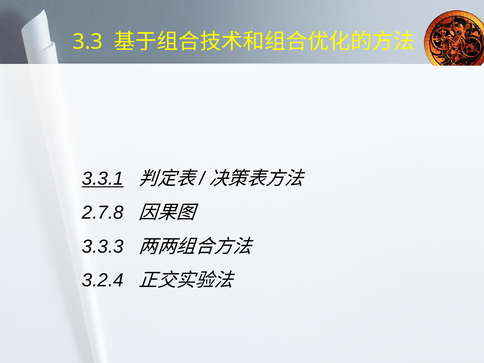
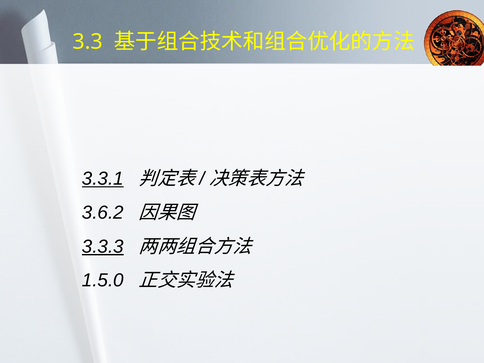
2.7.8: 2.7.8 -> 3.6.2 (103, 213)
3.3.3 underline: none -> present (103, 247)
3.2.4: 3.2.4 -> 1.5.0 (103, 280)
